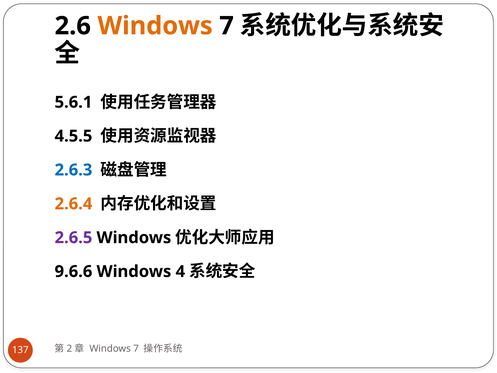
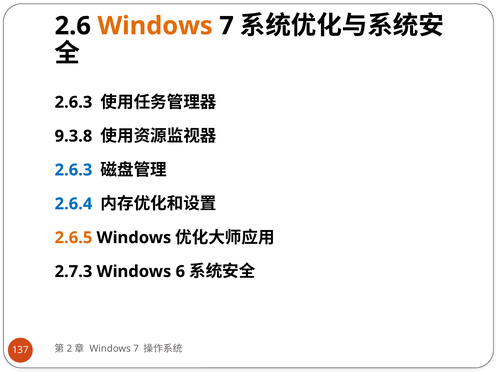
5.6.1: 5.6.1 -> 2.6.3 (73, 102)
4.5.5: 4.5.5 -> 9.3.8 (73, 136)
2.6.4 colour: orange -> blue (73, 204)
2.6.5 colour: purple -> orange (73, 238)
9.6.6: 9.6.6 -> 2.7.3 (73, 271)
4: 4 -> 6 (180, 271)
